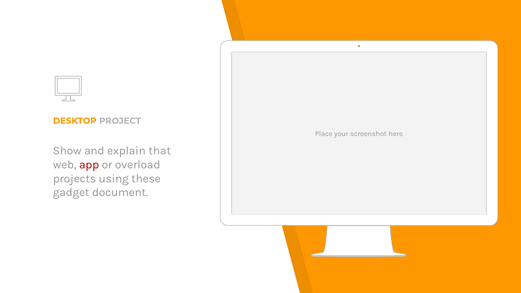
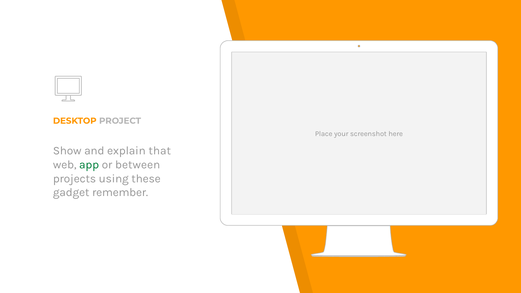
app colour: red -> green (89, 165)
overload: overload -> between (138, 165)
document: document -> remember (120, 192)
